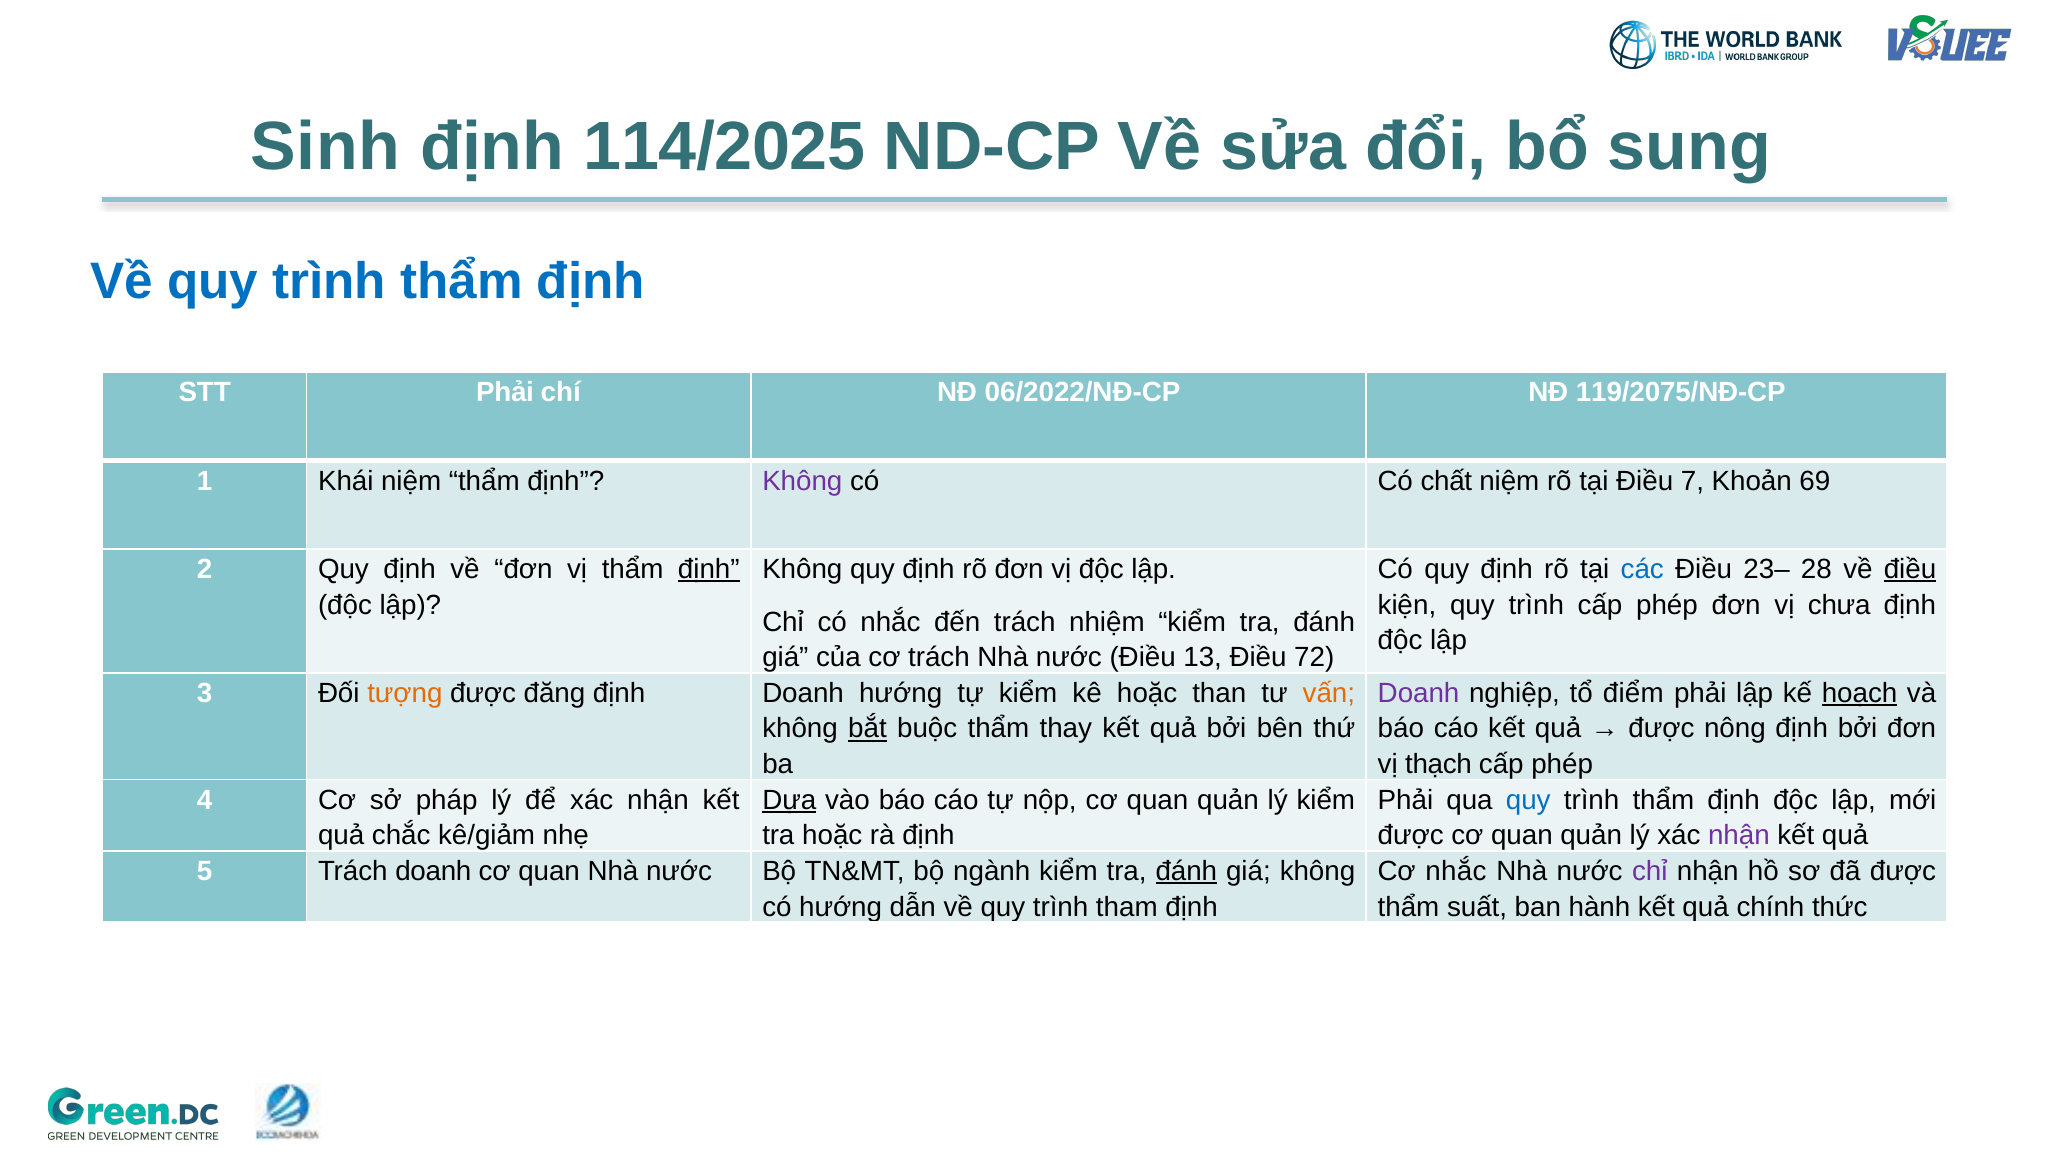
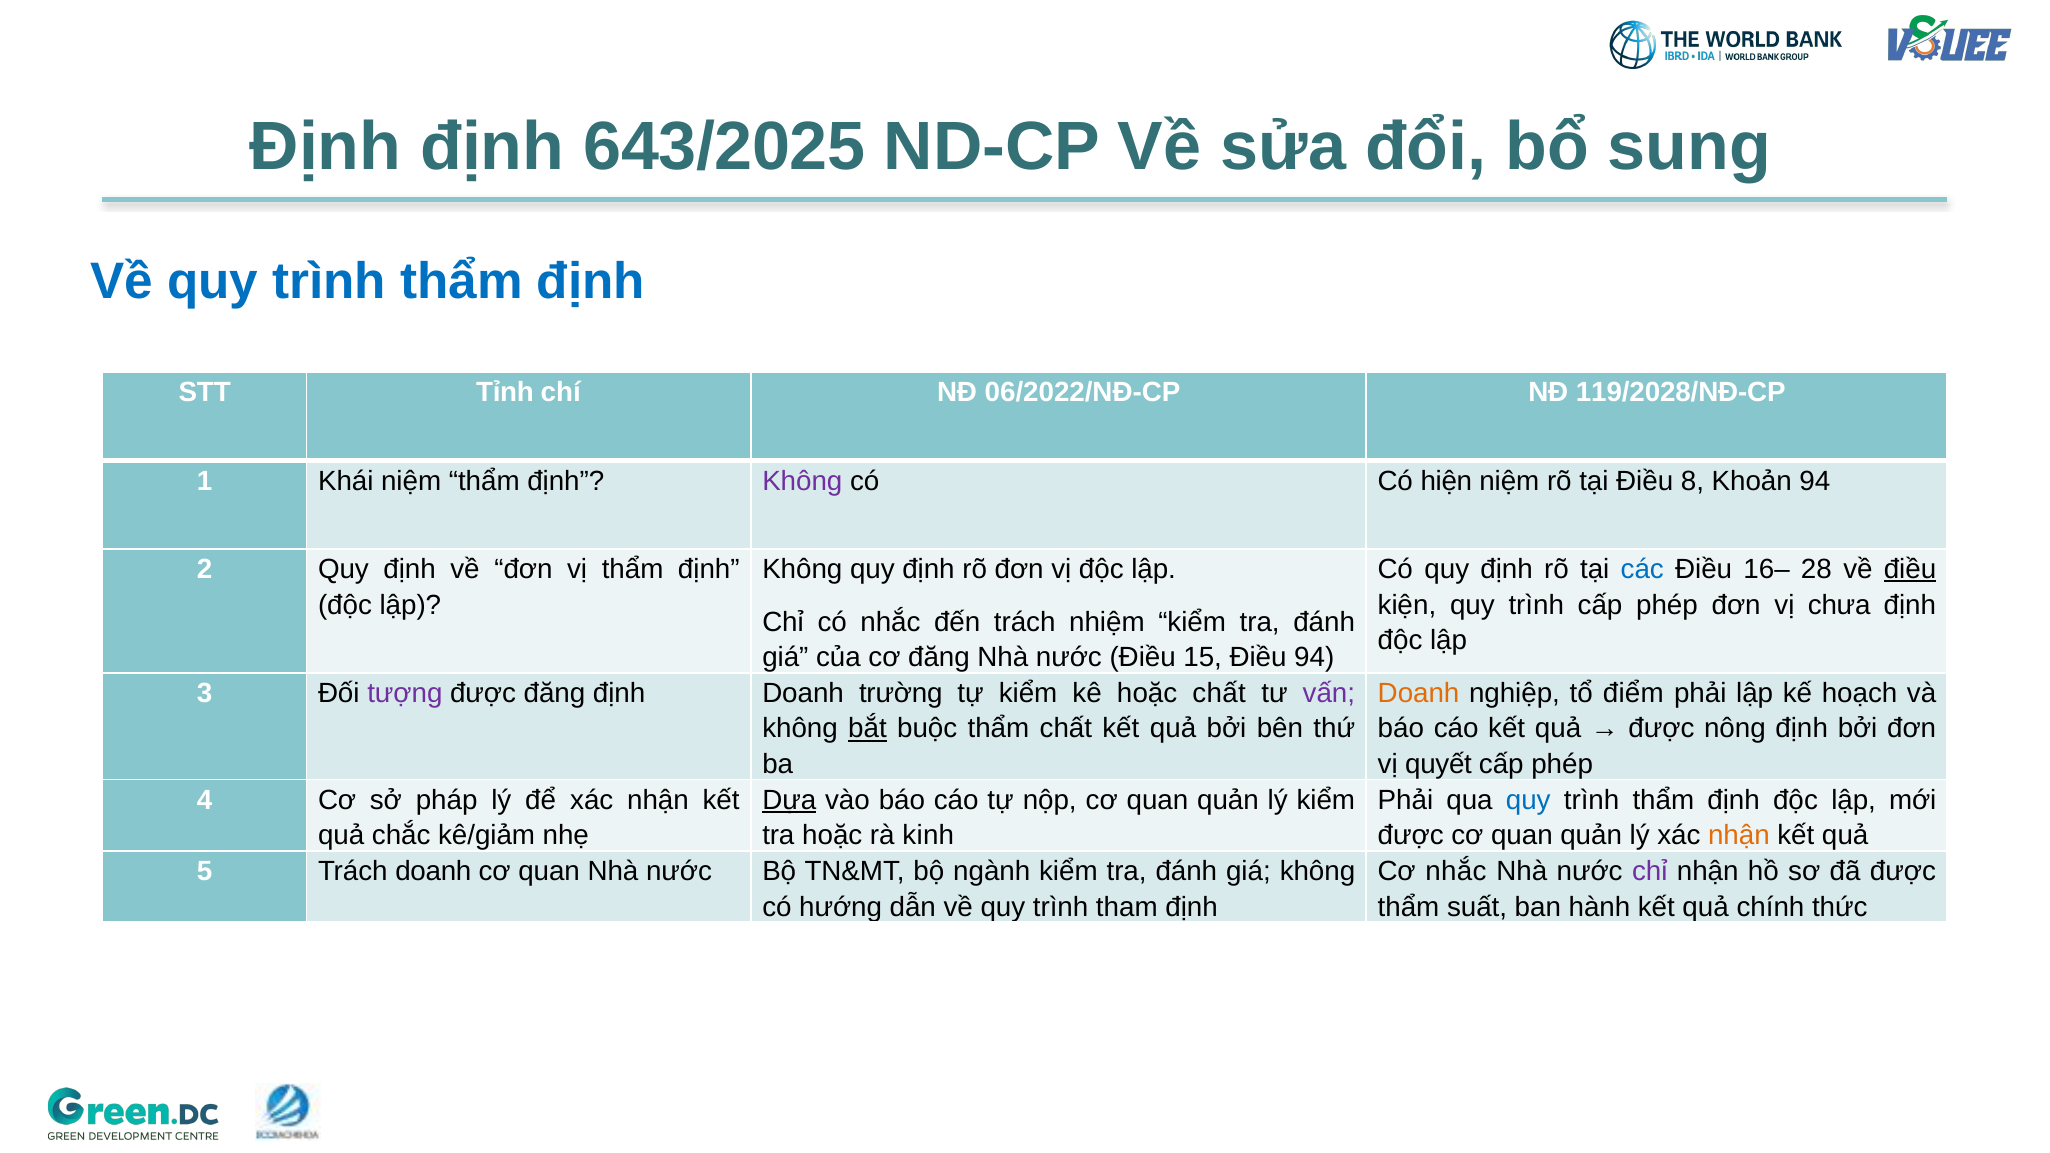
Sinh: Sinh -> Định (326, 147)
114/2025: 114/2025 -> 643/2025 (724, 147)
STT Phải: Phải -> Tỉnh (505, 393)
119/2075/NĐ-CP: 119/2075/NĐ-CP -> 119/2028/NĐ-CP (1681, 393)
chất: chất -> hiện (1446, 481)
7: 7 -> 8 (1692, 481)
Khoản 69: 69 -> 94 (1815, 481)
định underline: present -> none (709, 569)
23–: 23– -> 16– (1767, 569)
cơ trách: trách -> đăng (939, 658)
13: 13 -> 15 (1203, 658)
Điều 72: 72 -> 94 (1314, 658)
tượng colour: orange -> purple (405, 693)
Doanh hướng: hướng -> trường (901, 693)
hoặc than: than -> chất (1219, 693)
vấn colour: orange -> purple (1329, 693)
Doanh colour: purple -> orange (1419, 693)
hoạch underline: present -> none (1860, 693)
thẩm thay: thay -> chất (1066, 729)
thạch: thạch -> quyết (1439, 764)
rà định: định -> kinh (928, 836)
nhận colour: purple -> orange (1739, 836)
đánh underline: present -> none (1186, 871)
